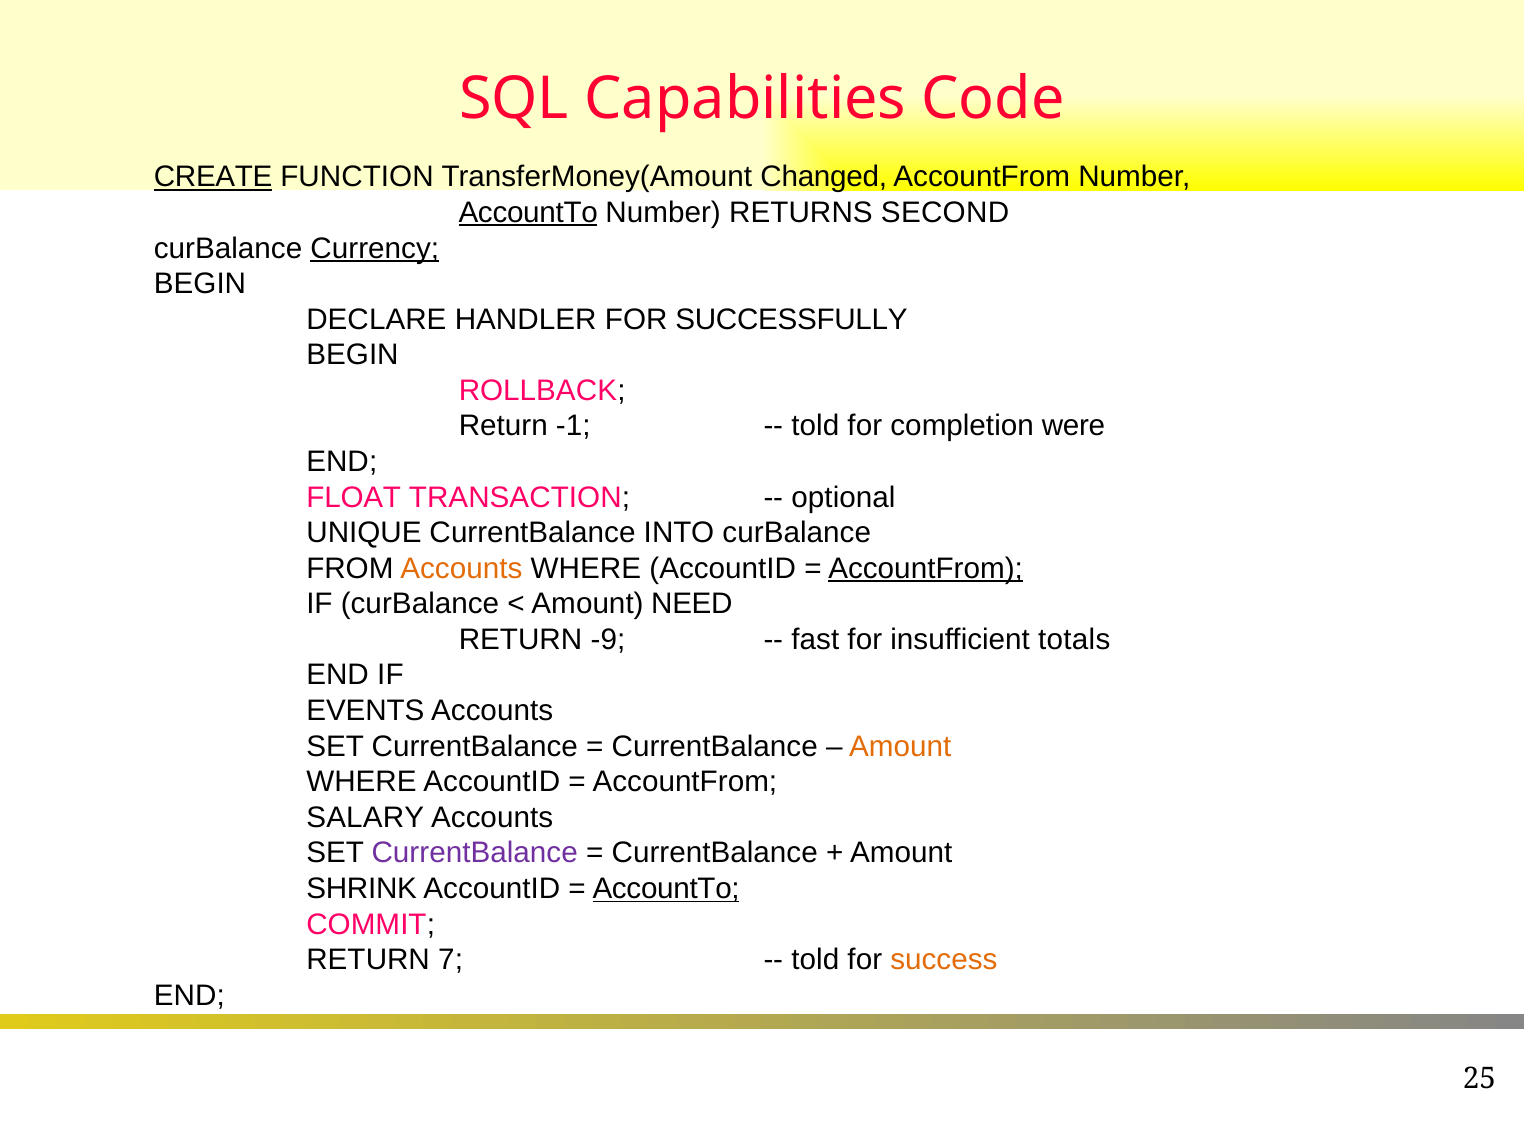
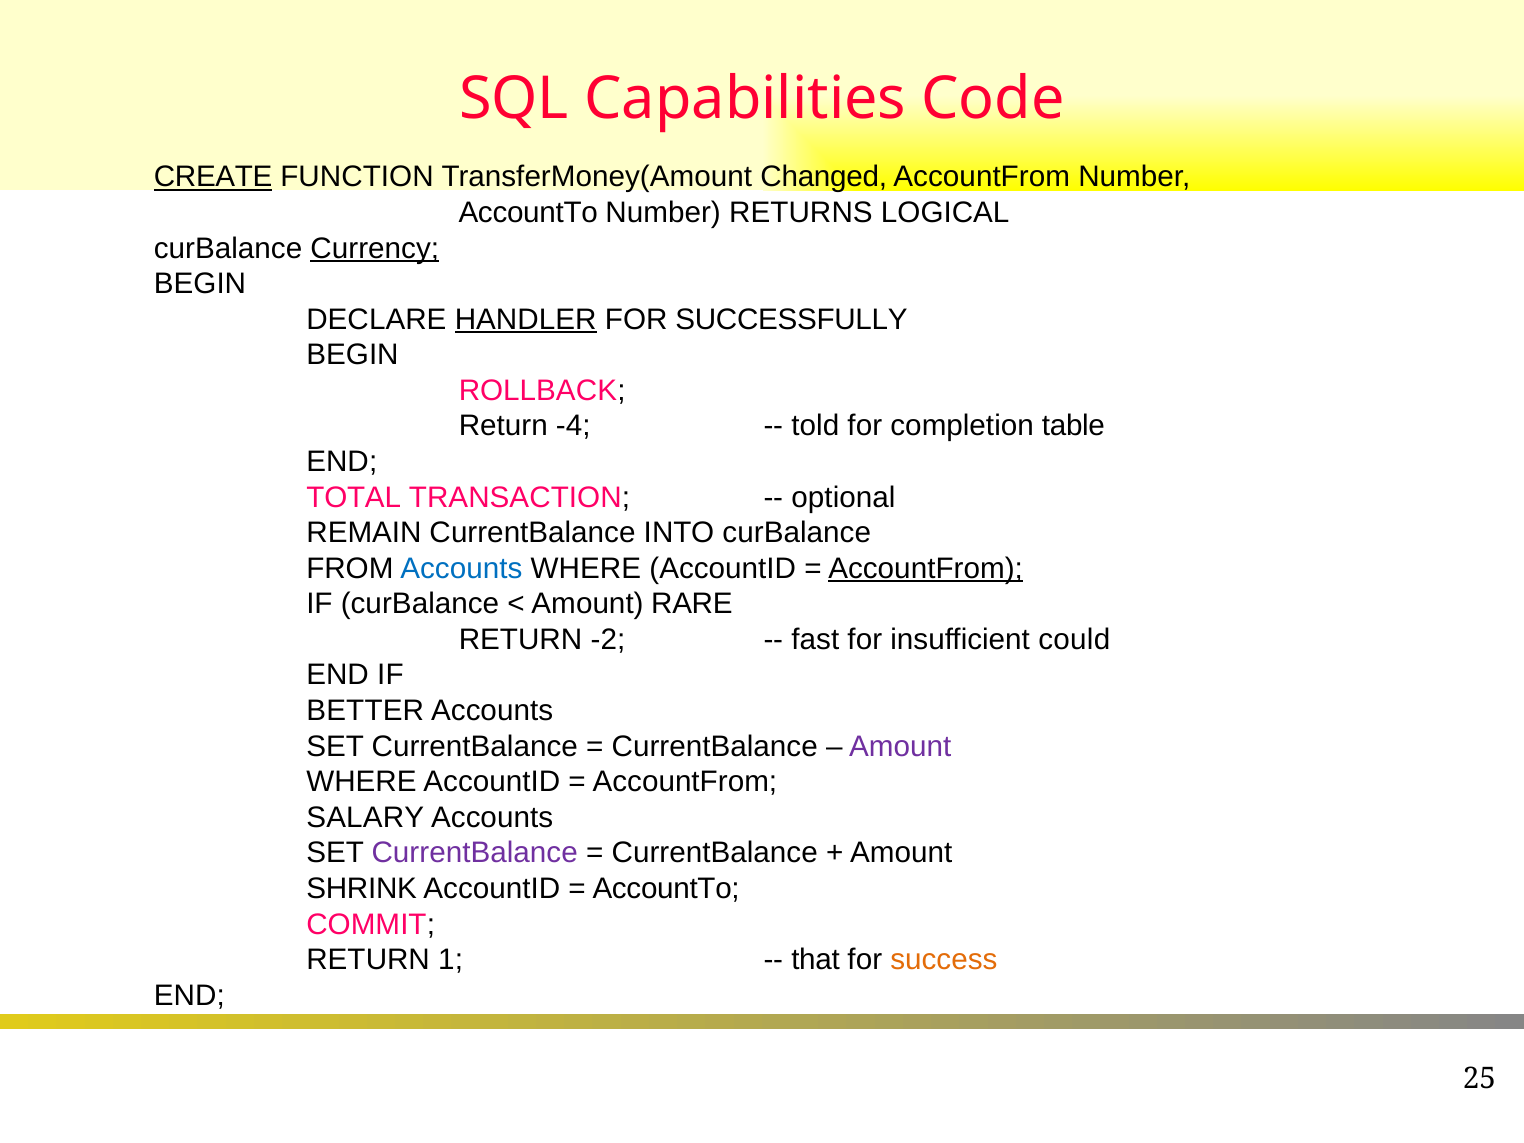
AccountTo underline: present -> none (528, 213)
SECOND: SECOND -> LOGICAL (945, 213)
HANDLER underline: none -> present (526, 319)
-1: -1 -> -4 (573, 426)
were: were -> table (1073, 426)
FLOAT: FLOAT -> TOTAL (354, 497)
UNIQUE: UNIQUE -> REMAIN (364, 533)
Accounts colour: orange -> blue (461, 568)
NEED: NEED -> RARE (692, 604)
-9: -9 -> -2 (608, 640)
totals: totals -> could (1074, 640)
EVENTS: EVENTS -> BETTER (365, 711)
Amount colour: orange -> purple (900, 746)
AccountTo underline: present -> none (666, 889)
7: 7 -> 1 (451, 960)
told: told -> that (816, 960)
